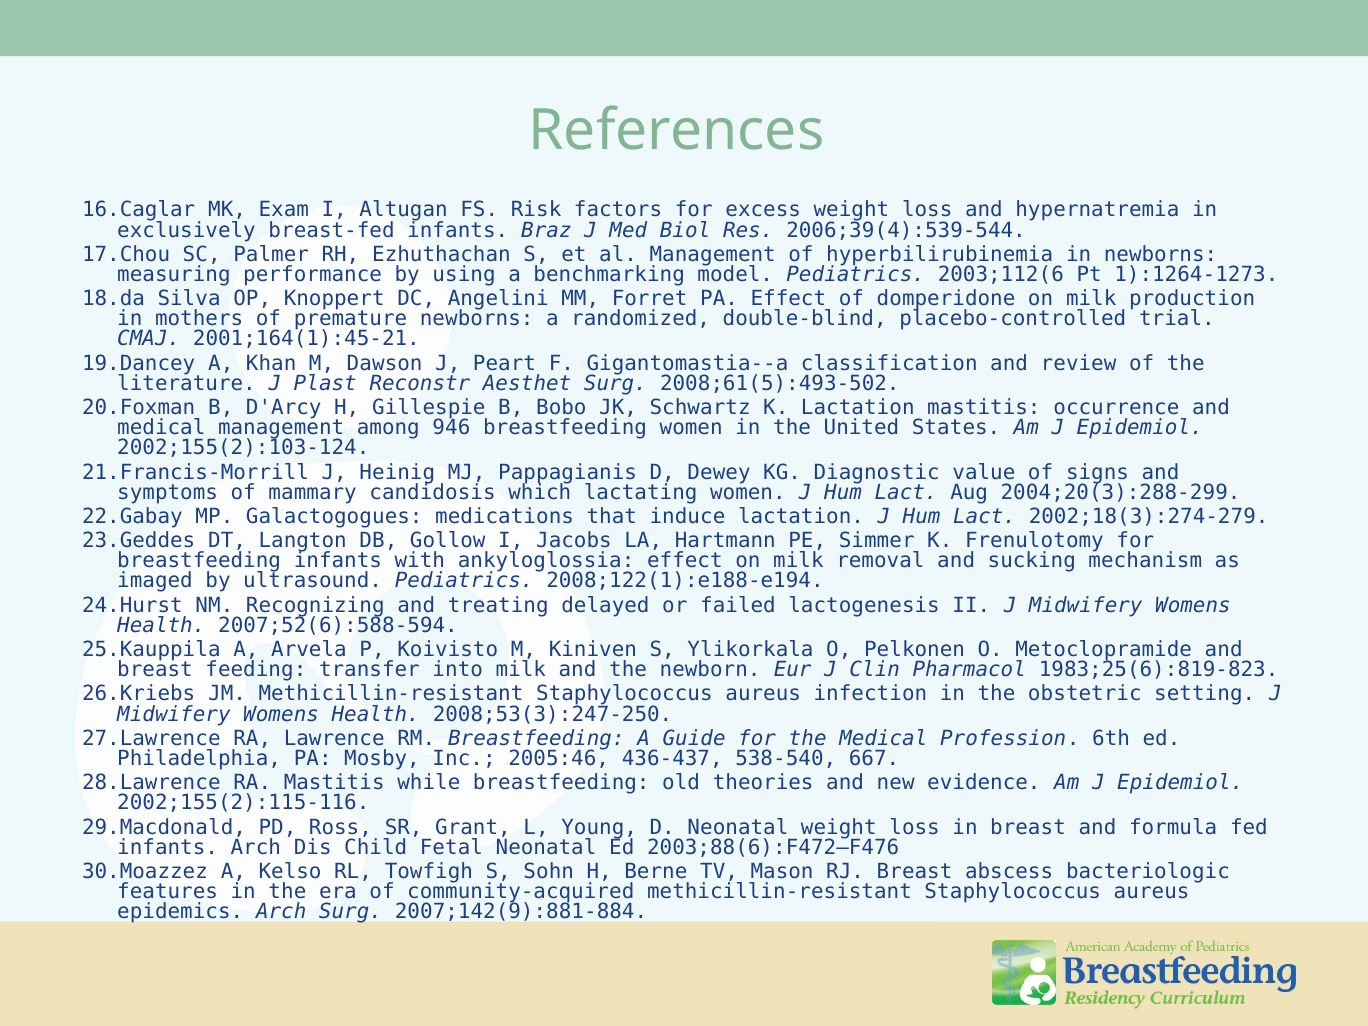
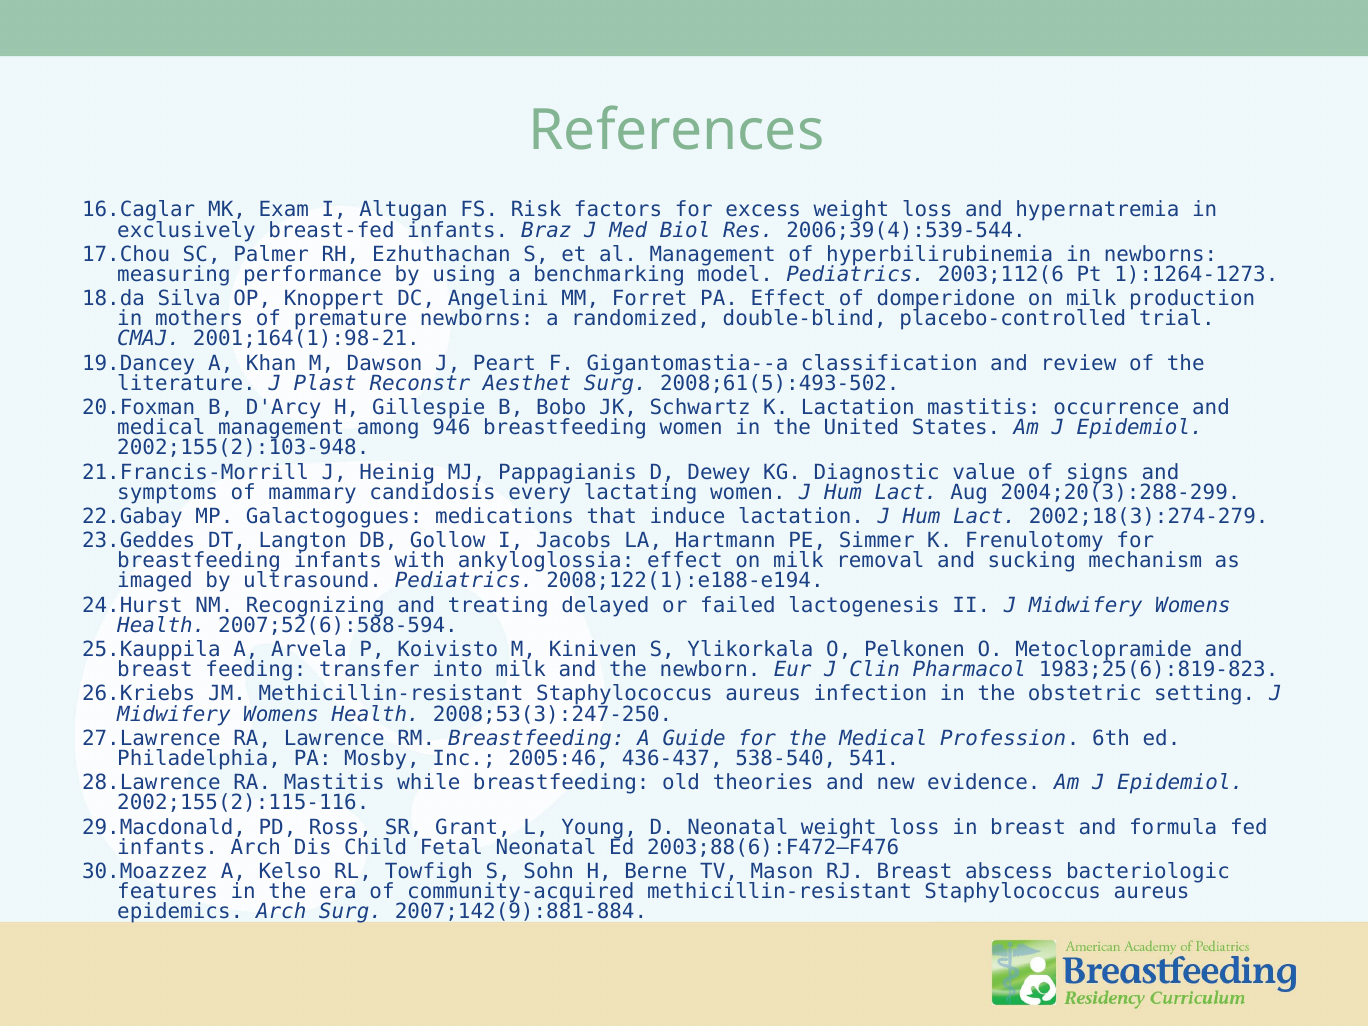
2001;164(1):45-21: 2001;164(1):45-21 -> 2001;164(1):98-21 (306, 339)
2002;155(2):103-124: 2002;155(2):103-124 -> 2002;155(2):103-948 (243, 448)
which: which -> every (540, 492)
667: 667 -> 541 (874, 758)
